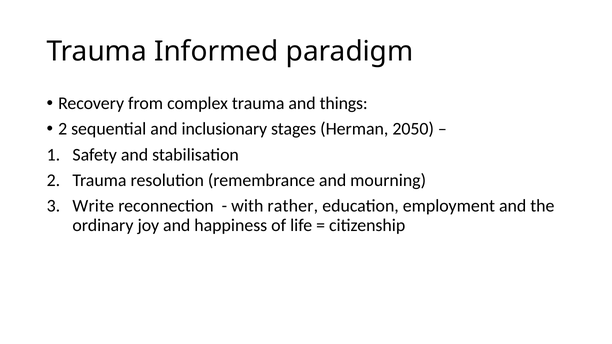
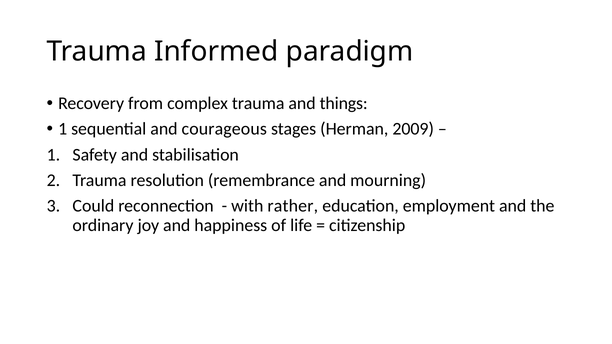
2: 2 -> 1 (63, 129)
inclusionary: inclusionary -> courageous (224, 129)
2050: 2050 -> 2009 (413, 129)
Write: Write -> Could (93, 206)
